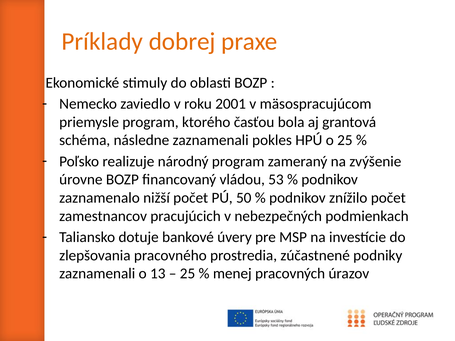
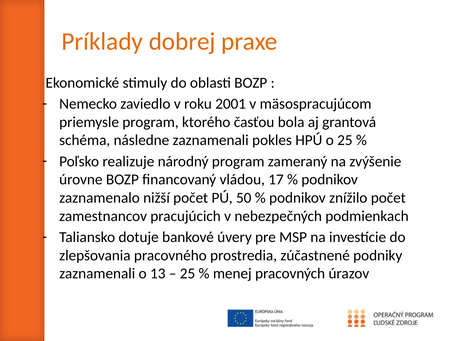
53: 53 -> 17 (276, 180)
